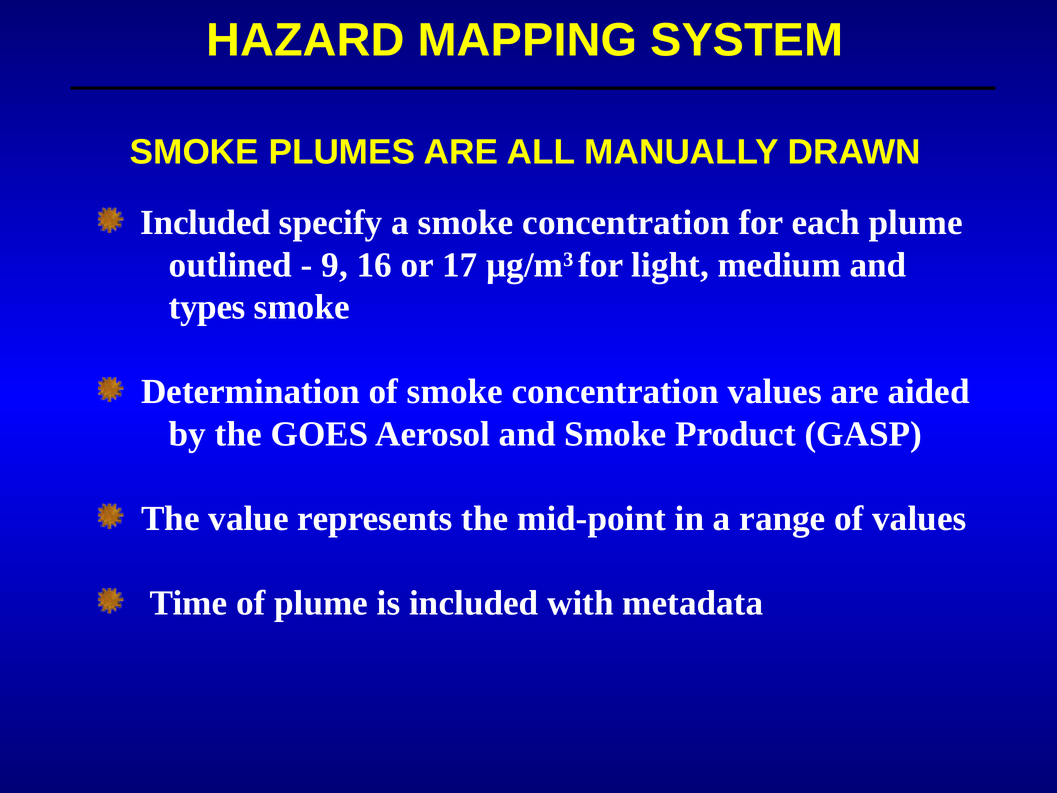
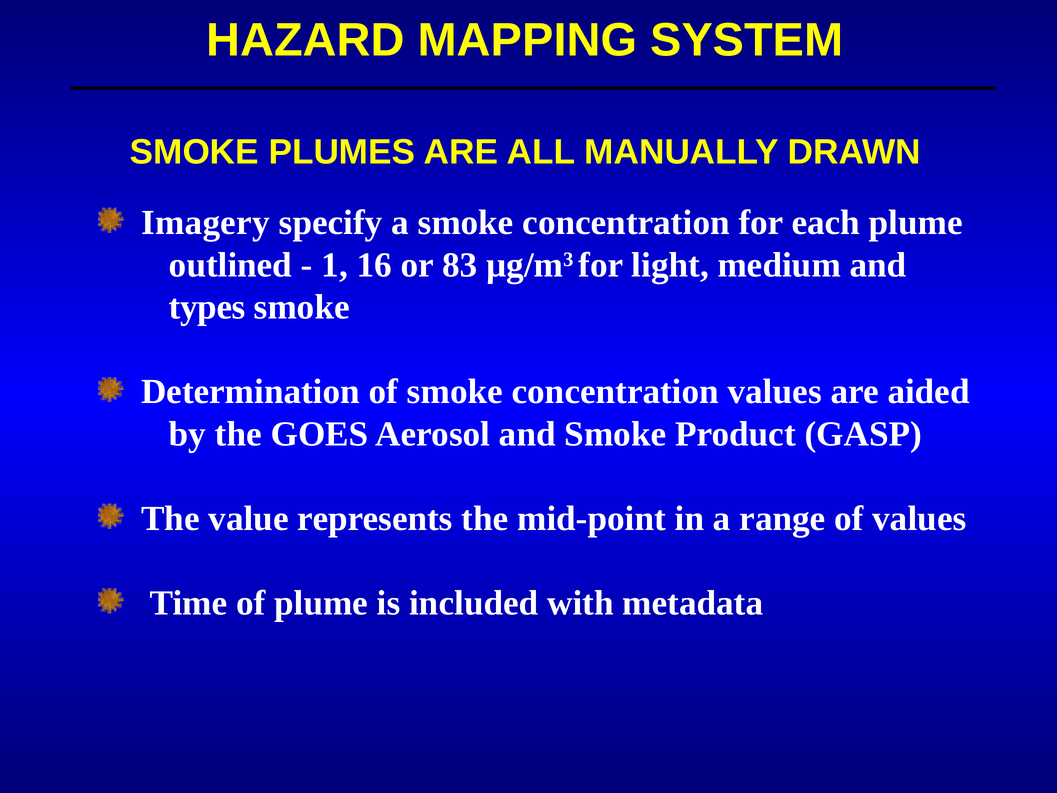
Included: Included -> Imagery (205, 223)
9: 9 -> 1 (335, 265)
17: 17 -> 83 (460, 265)
